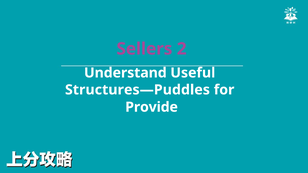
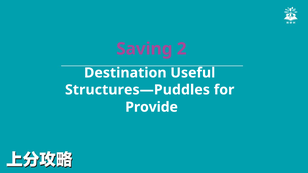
Sellers: Sellers -> Saving (144, 49)
Understand: Understand -> Destination (125, 73)
